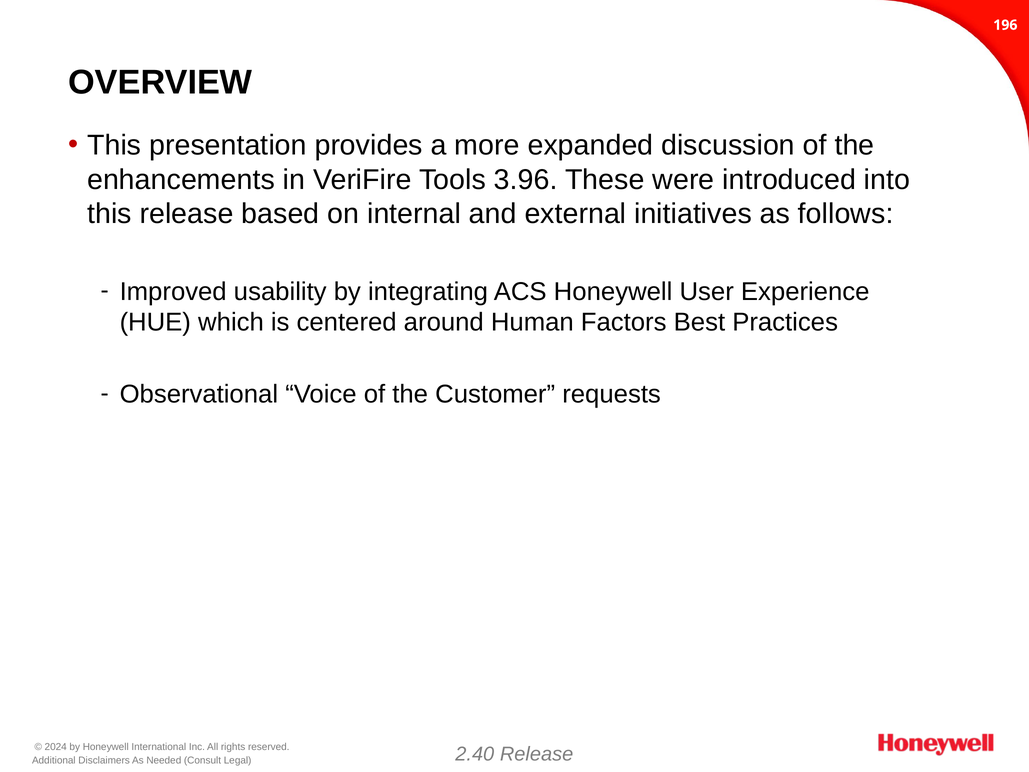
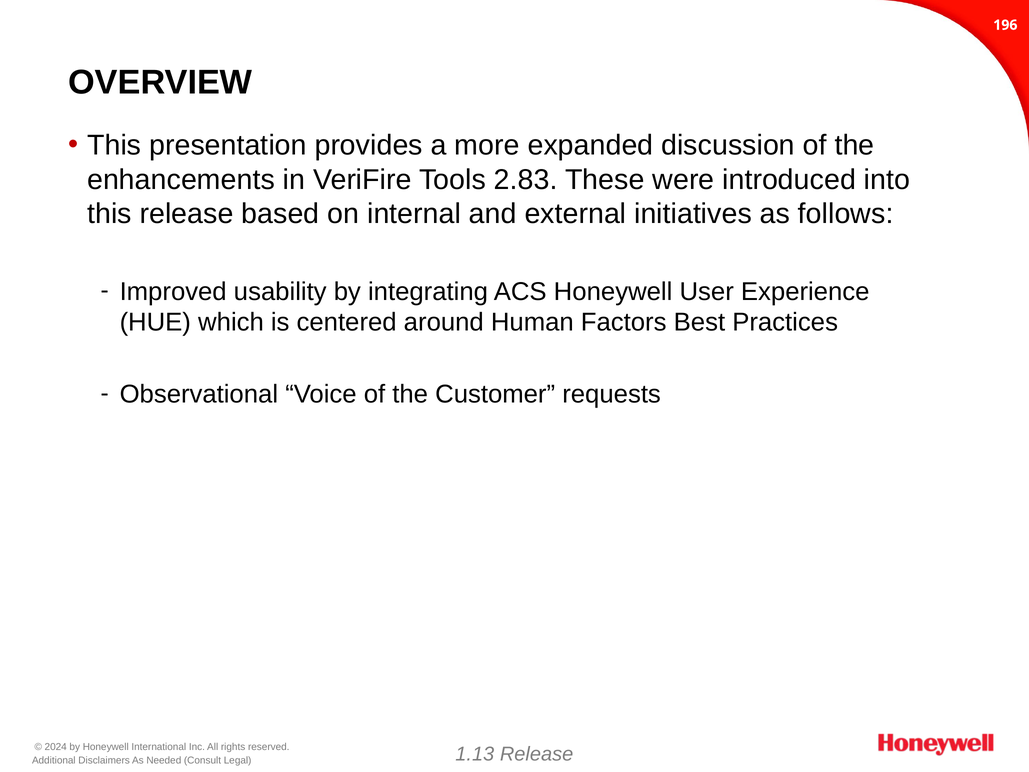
3.96: 3.96 -> 2.83 (526, 180)
2.40: 2.40 -> 1.13 (475, 754)
